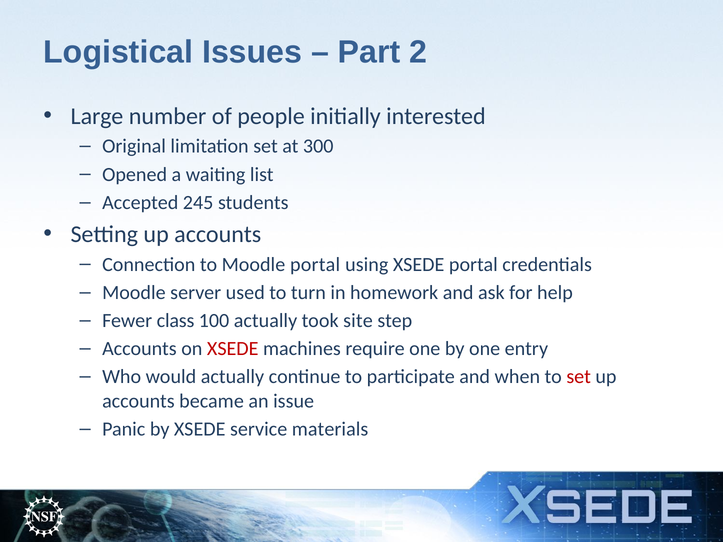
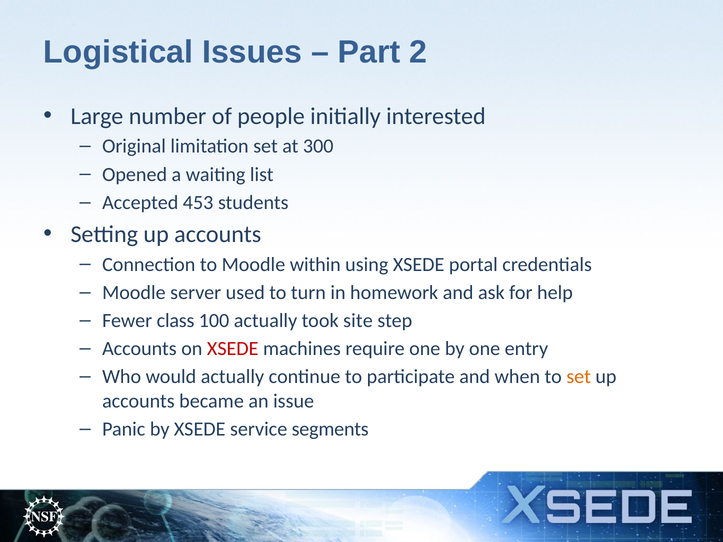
245: 245 -> 453 (198, 203)
Moodle portal: portal -> within (315, 265)
set colour: red -> orange (579, 377)
materials: materials -> segments (330, 429)
